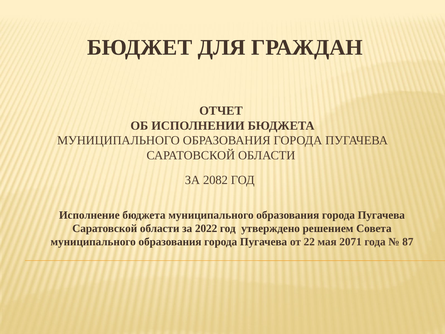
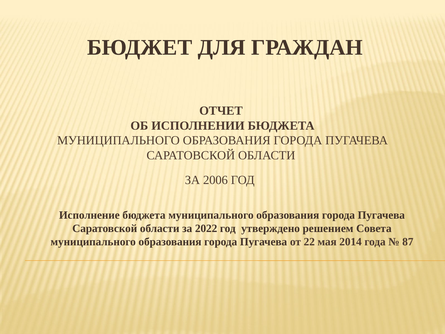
2082: 2082 -> 2006 (215, 180)
2071: 2071 -> 2014 (351, 242)
